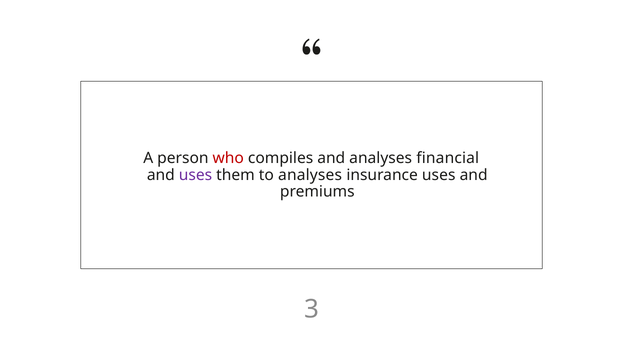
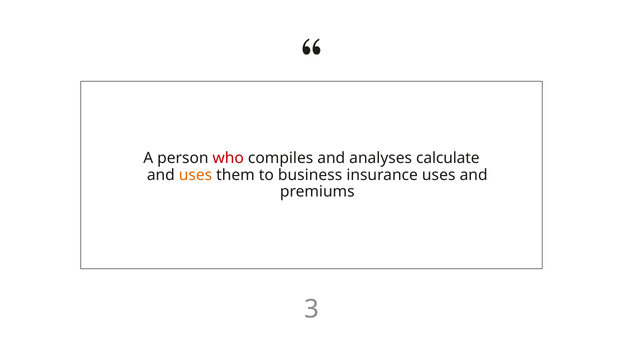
financial: financial -> calculate (448, 158)
uses colour: purple -> orange (196, 175)
to analyses: analyses -> business (310, 175)
